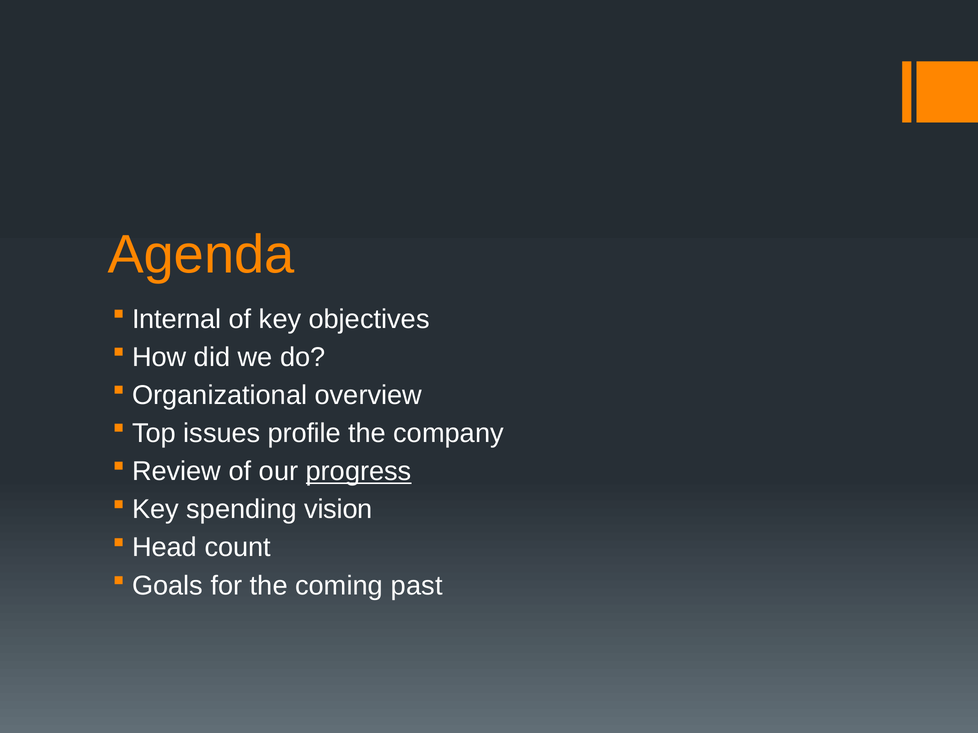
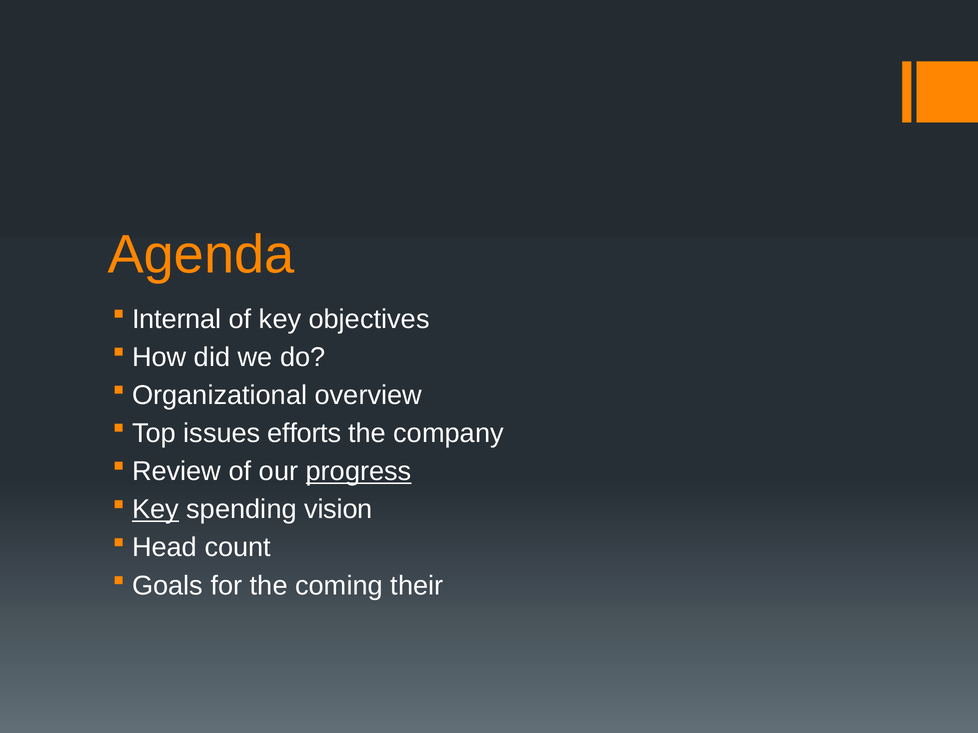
profile: profile -> efforts (304, 434)
Key underline: none -> present (155, 510)
past: past -> their (417, 586)
